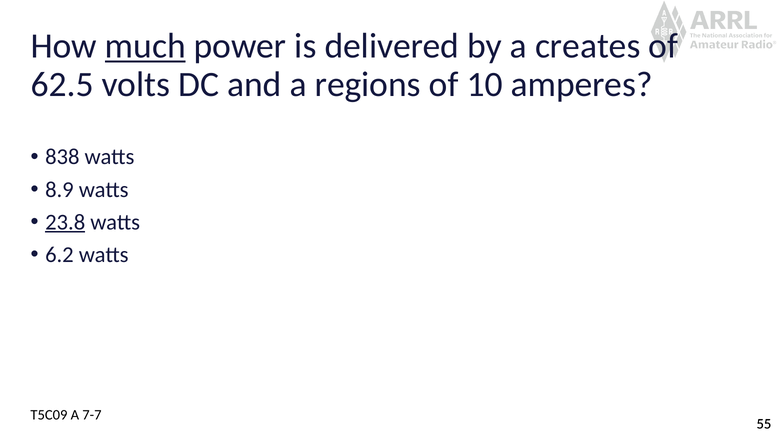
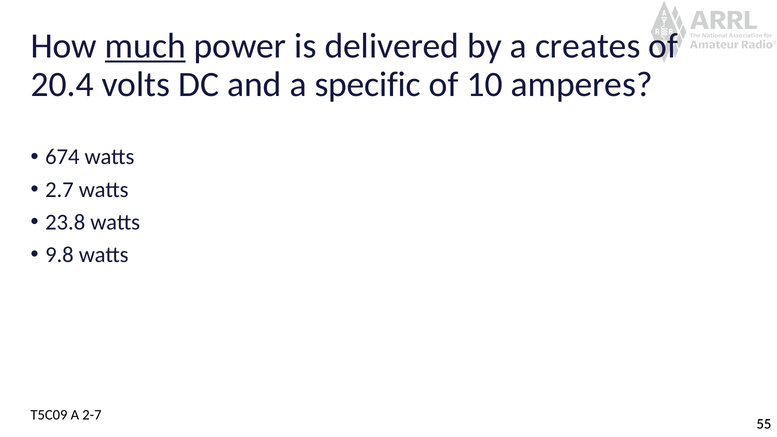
62.5: 62.5 -> 20.4 (62, 85)
regions: regions -> specific (368, 85)
838: 838 -> 674 (62, 157)
8.9: 8.9 -> 2.7 (59, 190)
23.8 underline: present -> none (65, 222)
6.2: 6.2 -> 9.8 (59, 255)
7-7: 7-7 -> 2-7 (92, 415)
